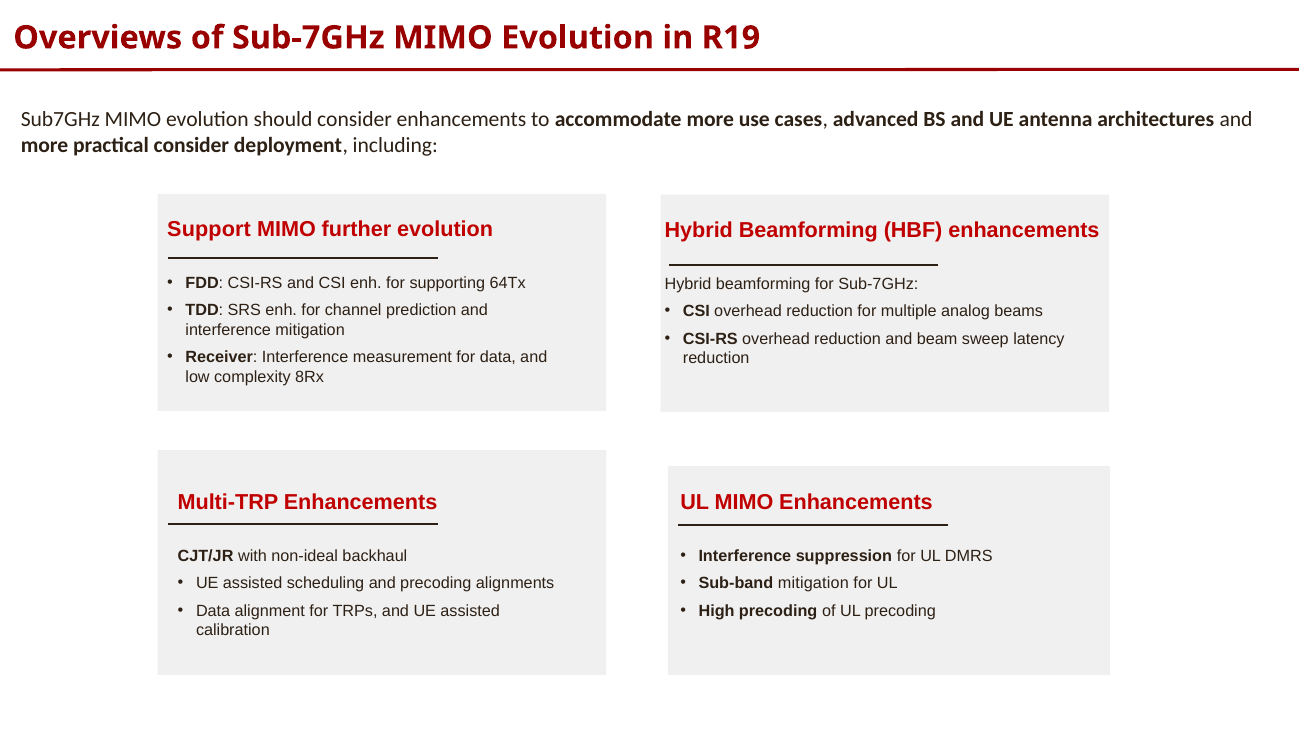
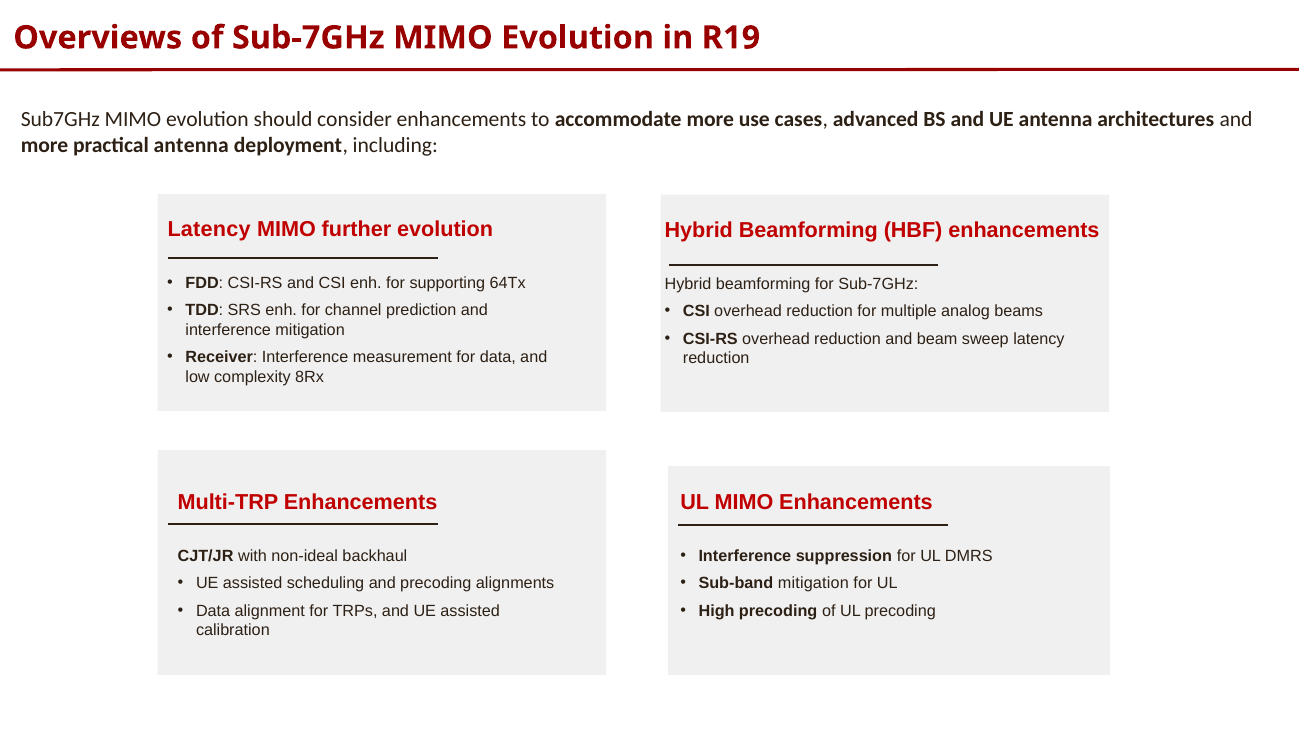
practical consider: consider -> antenna (191, 145)
Support: Support -> Latency (209, 230)
